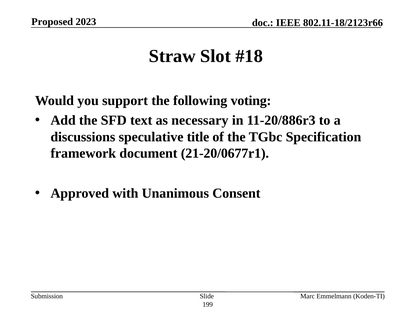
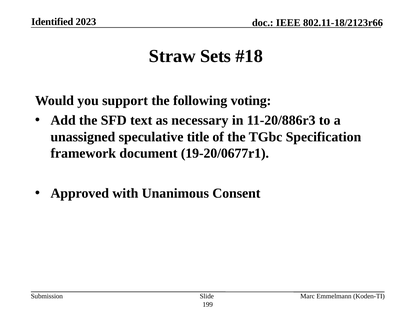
Proposed: Proposed -> Identified (52, 22)
Slot: Slot -> Sets (216, 56)
discussions: discussions -> unassigned (83, 137)
21-20/0677r1: 21-20/0677r1 -> 19-20/0677r1 (225, 153)
